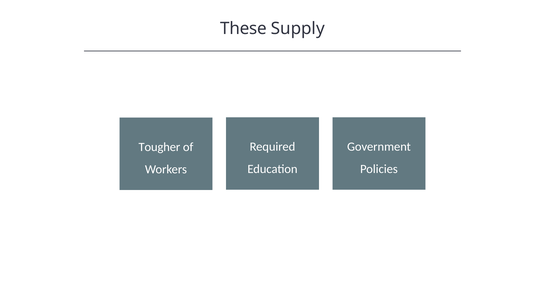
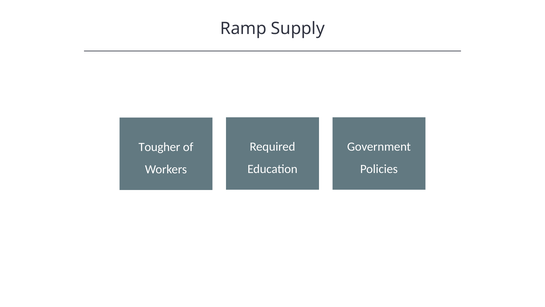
These: These -> Ramp (243, 29)
